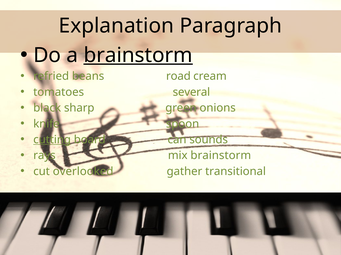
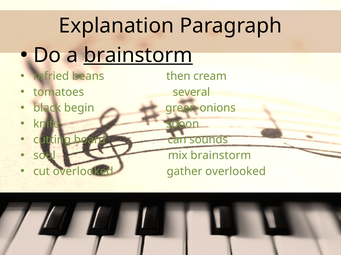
road: road -> then (178, 76)
sharp: sharp -> begin (79, 108)
cutting underline: present -> none (52, 140)
rays: rays -> soul (44, 156)
gather transitional: transitional -> overlooked (236, 172)
